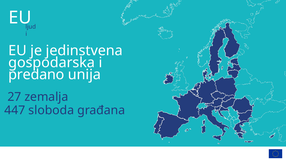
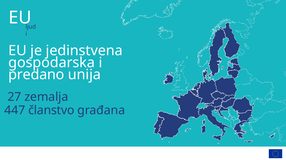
sloboda: sloboda -> članstvo (51, 110)
